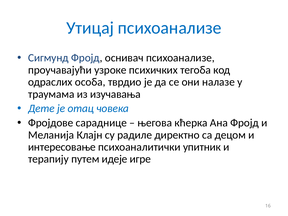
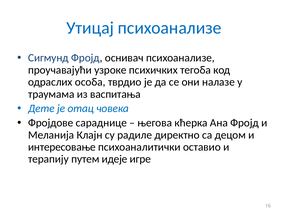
изучавања: изучавања -> васпитања (115, 94)
упитник: упитник -> оставио (202, 147)
